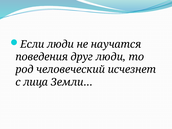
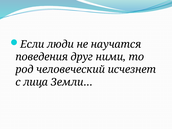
друг люди: люди -> ними (111, 57)
